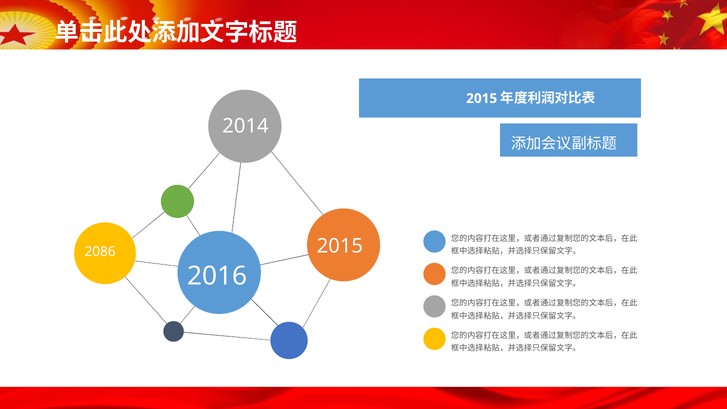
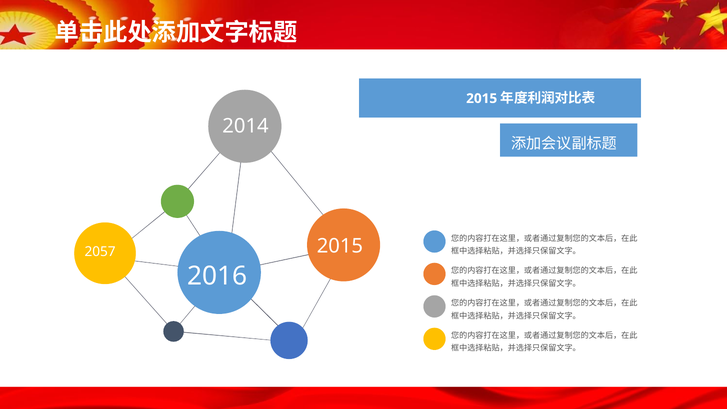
2086: 2086 -> 2057 (100, 252)
